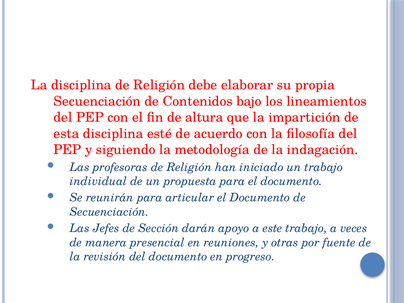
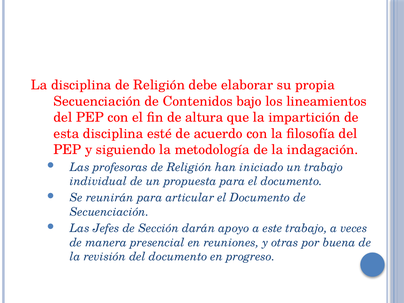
fuente: fuente -> buena (339, 243)
